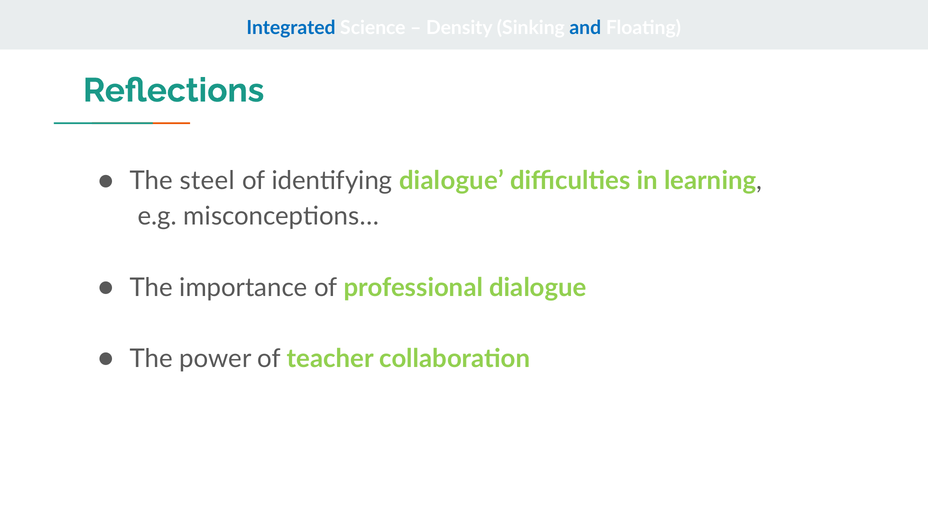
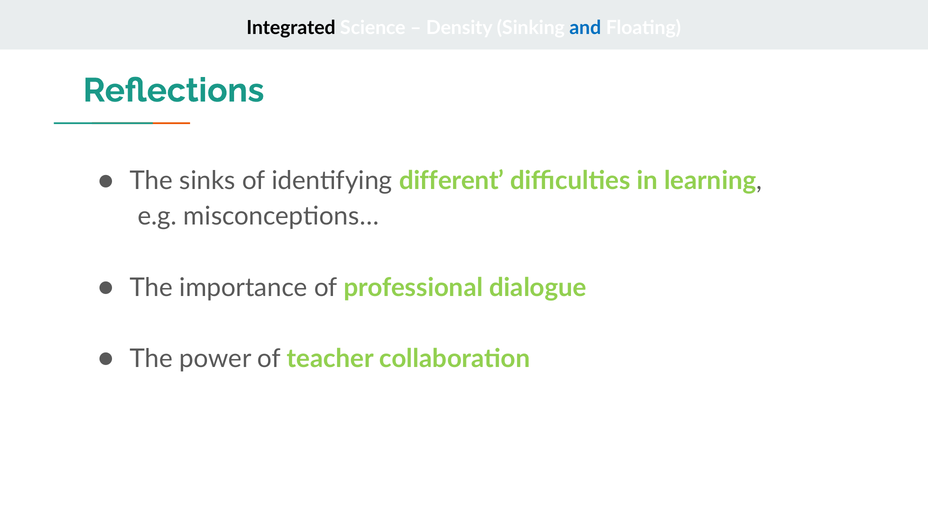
Integrated colour: blue -> black (291, 28)
steel: steel -> sinks (207, 181)
identifying dialogue: dialogue -> different (452, 181)
